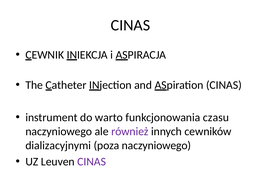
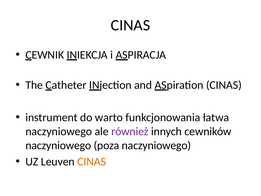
czasu: czasu -> łatwa (216, 117)
dializacyjnymi: dializacyjnymi -> naczyniowego (58, 145)
CINAS colour: purple -> orange (92, 162)
